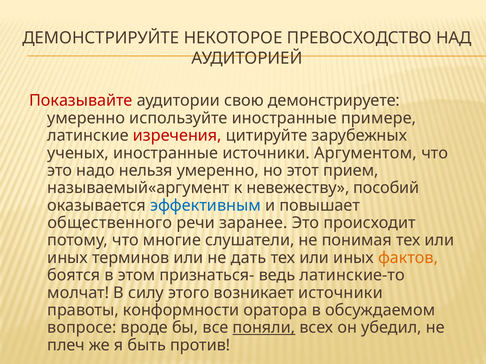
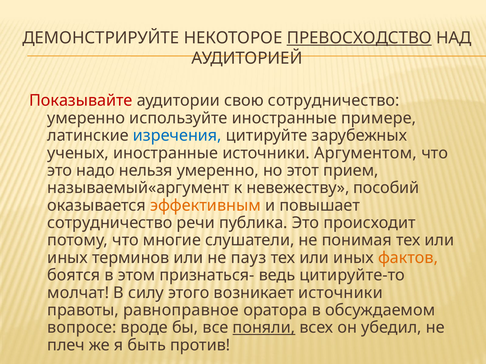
ПРЕВОСХОДСТВО underline: none -> present (359, 38)
свою демонстрируете: демонстрируете -> сотрудничество (334, 101)
изречения colour: red -> blue (177, 136)
эффективным colour: blue -> orange (205, 206)
общественного: общественного -> сотрудничество (110, 223)
заранее: заранее -> публика (253, 223)
дать: дать -> пауз (249, 258)
латинские-то: латинские-то -> цитируйте-то (352, 276)
конформности: конформности -> равноправное (181, 311)
